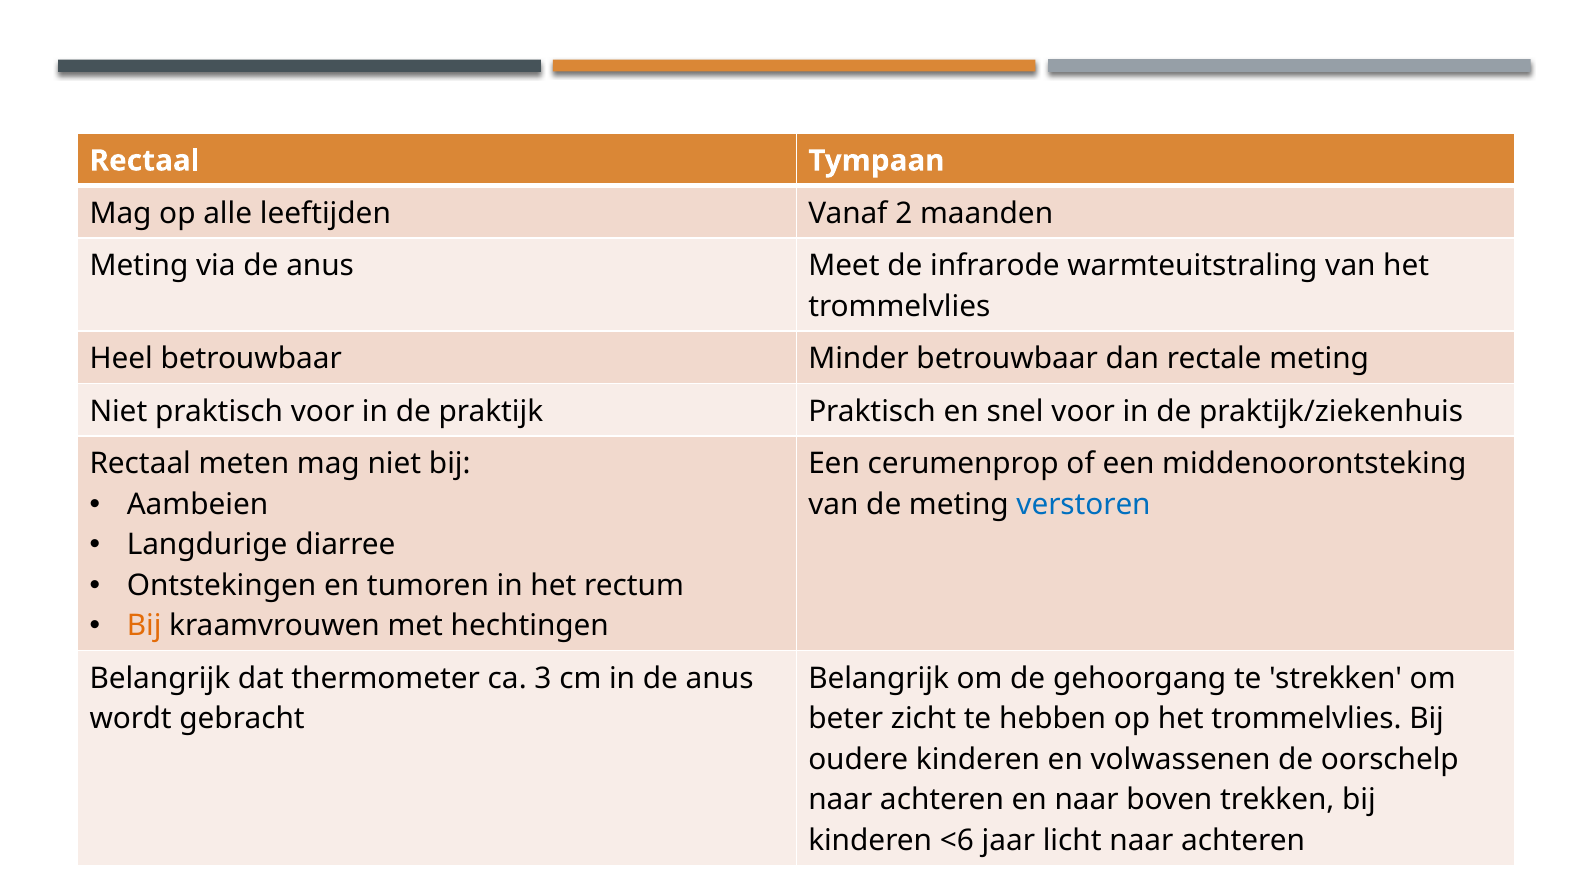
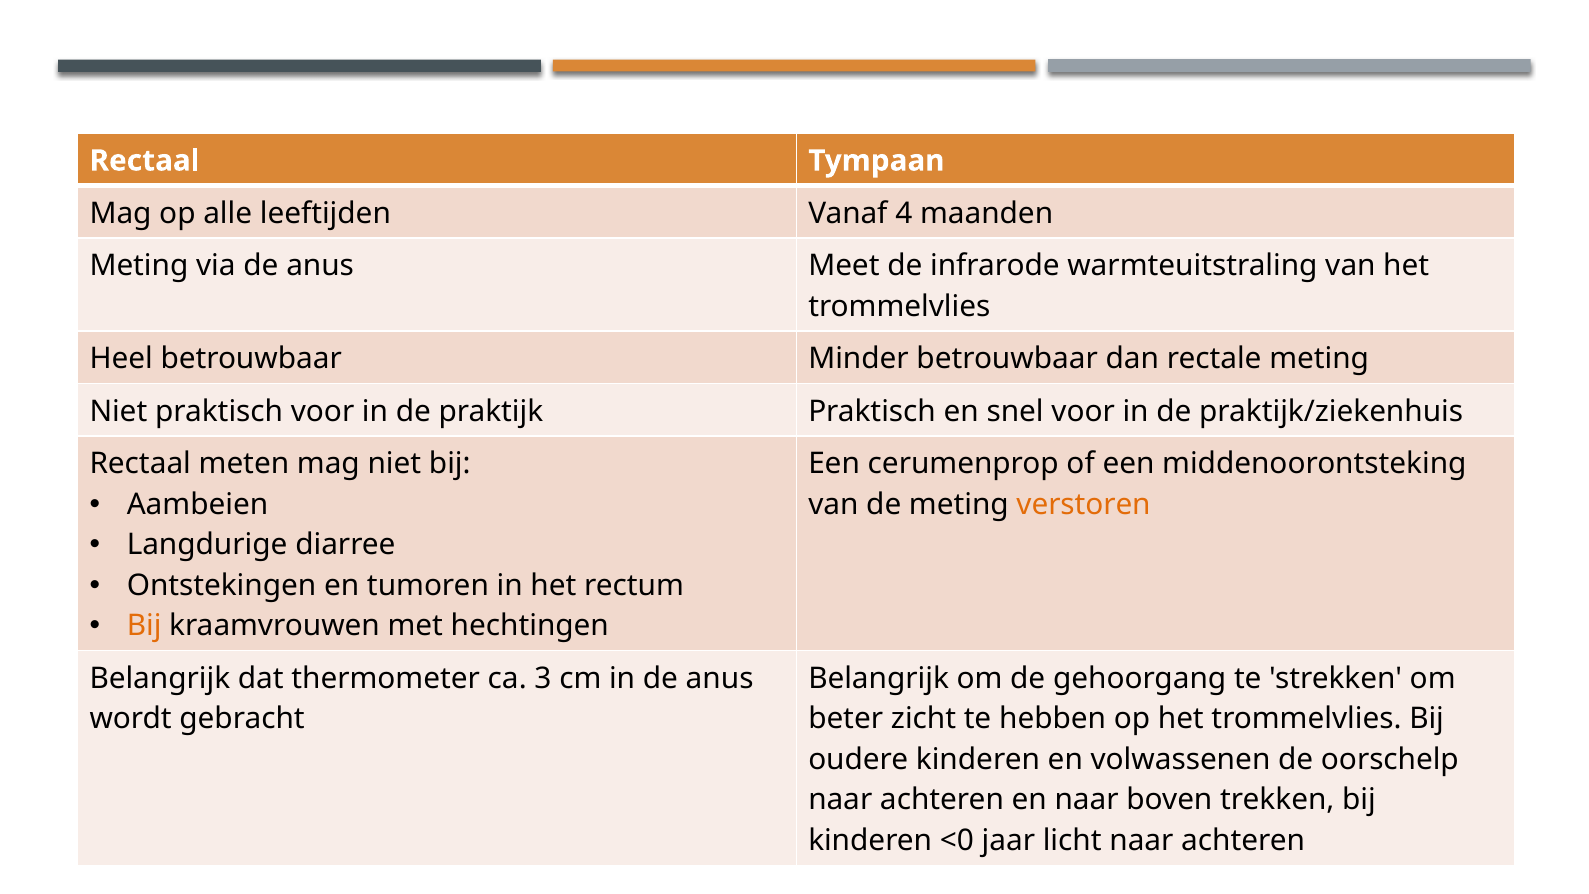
2: 2 -> 4 (904, 213)
verstoren colour: blue -> orange (1084, 504)
<6: <6 -> <0 (957, 841)
